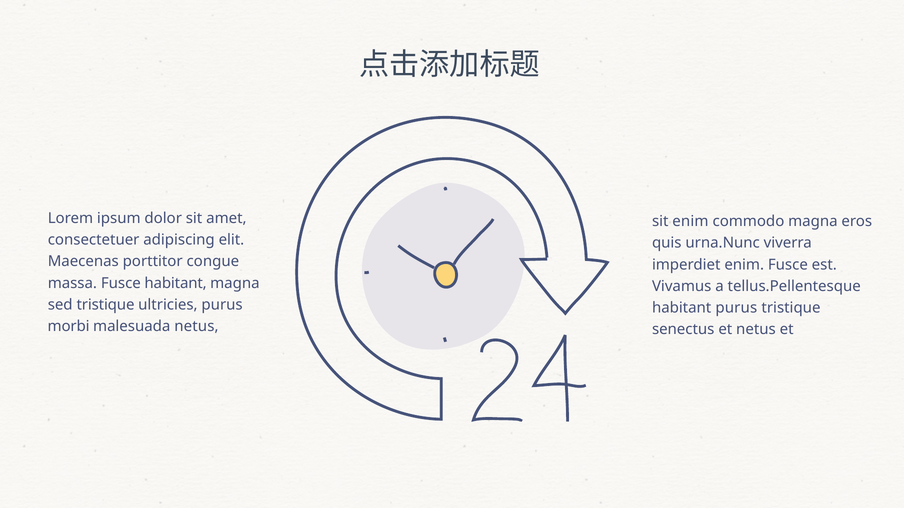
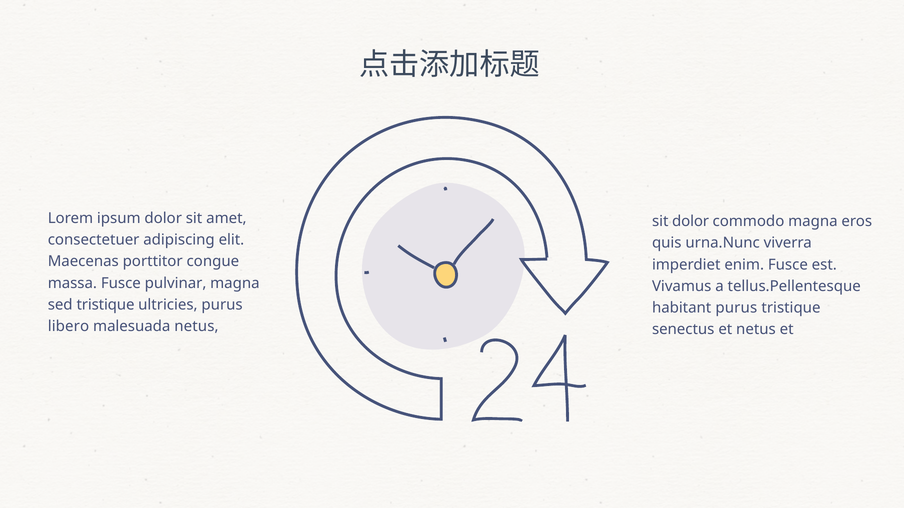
sit enim: enim -> dolor (691, 221)
Fusce habitant: habitant -> pulvinar (176, 283)
morbi: morbi -> libero (68, 327)
